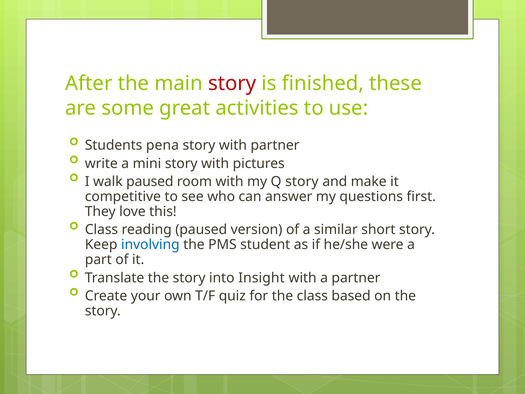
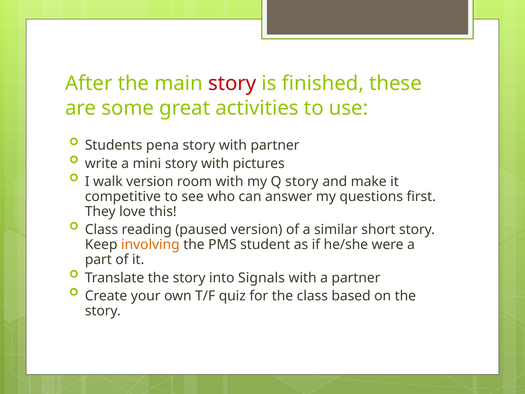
walk paused: paused -> version (150, 182)
involving colour: blue -> orange (150, 245)
Insight: Insight -> Signals (262, 278)
